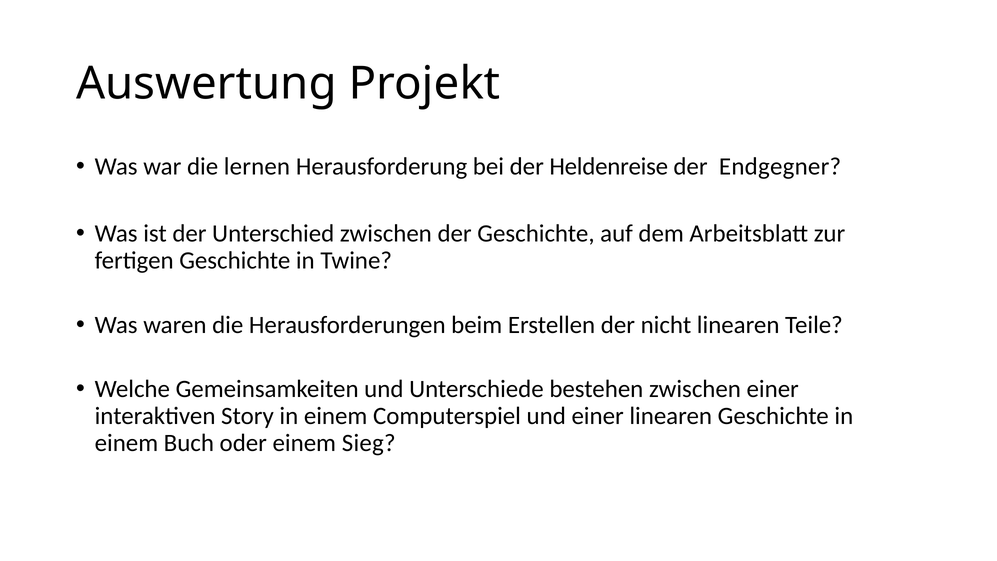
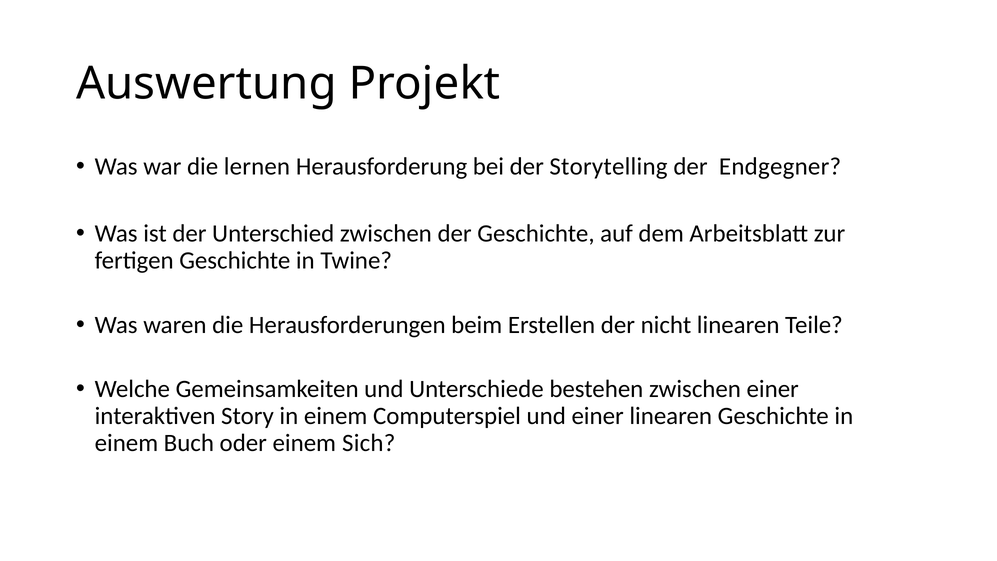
Heldenreise: Heldenreise -> Storytelling (608, 166)
Sieg: Sieg -> Sich (369, 443)
